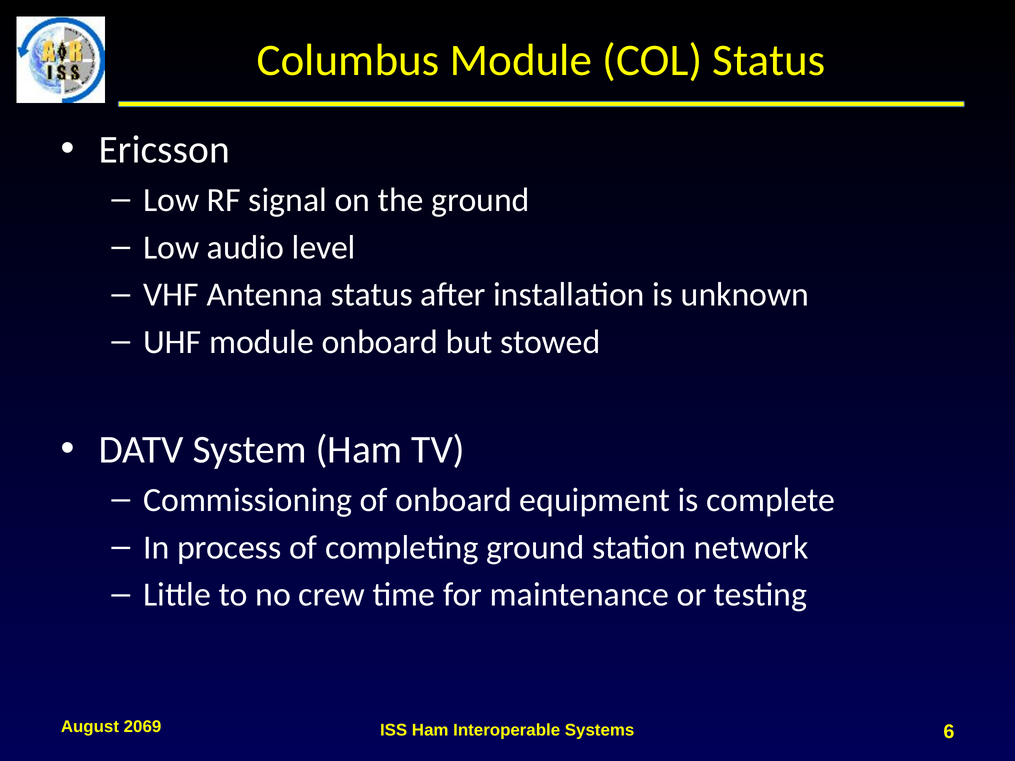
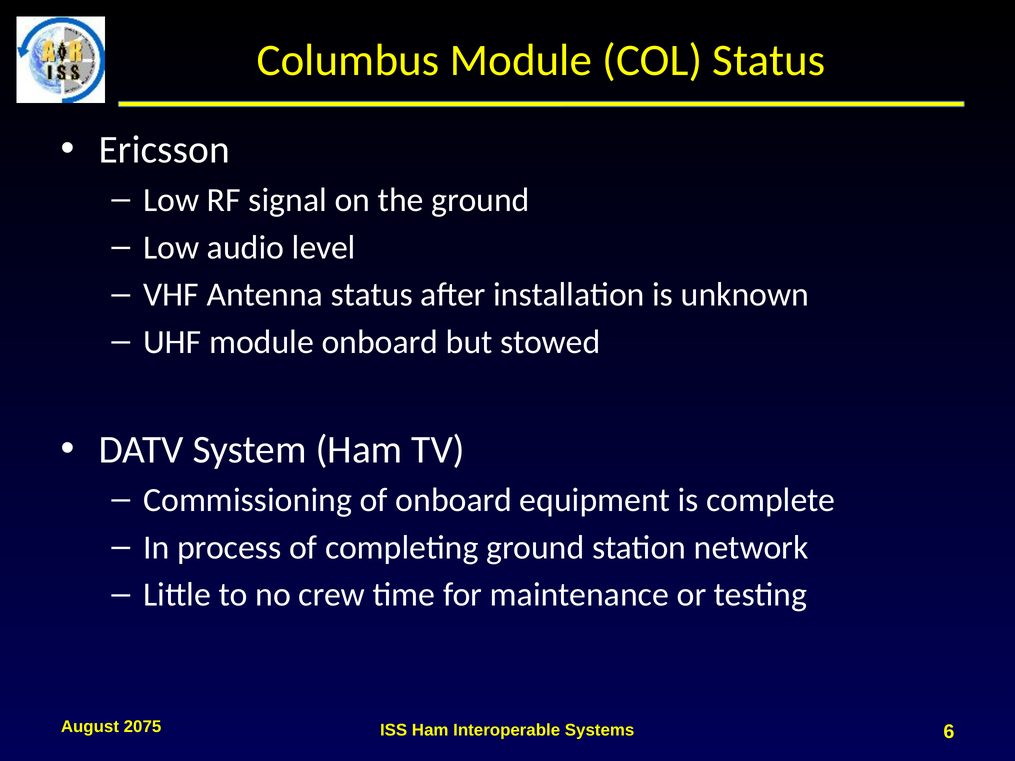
2069: 2069 -> 2075 (143, 727)
